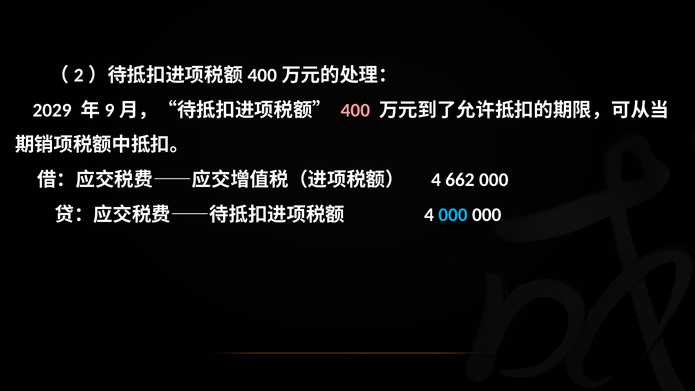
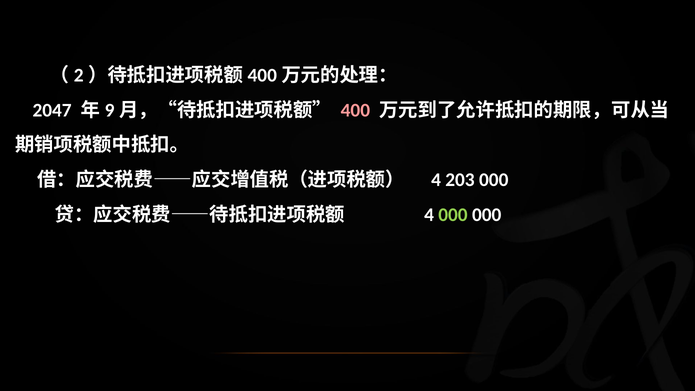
2029: 2029 -> 2047 (52, 110)
662: 662 -> 203 (460, 180)
000 colour: light blue -> light green (453, 215)
